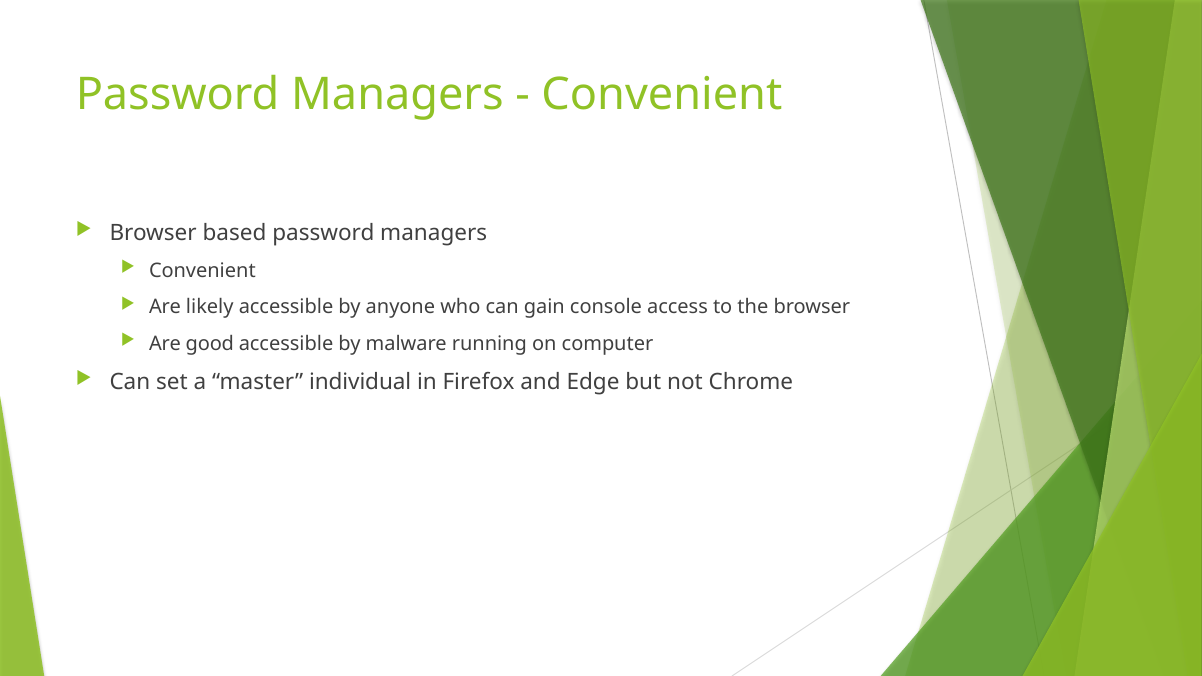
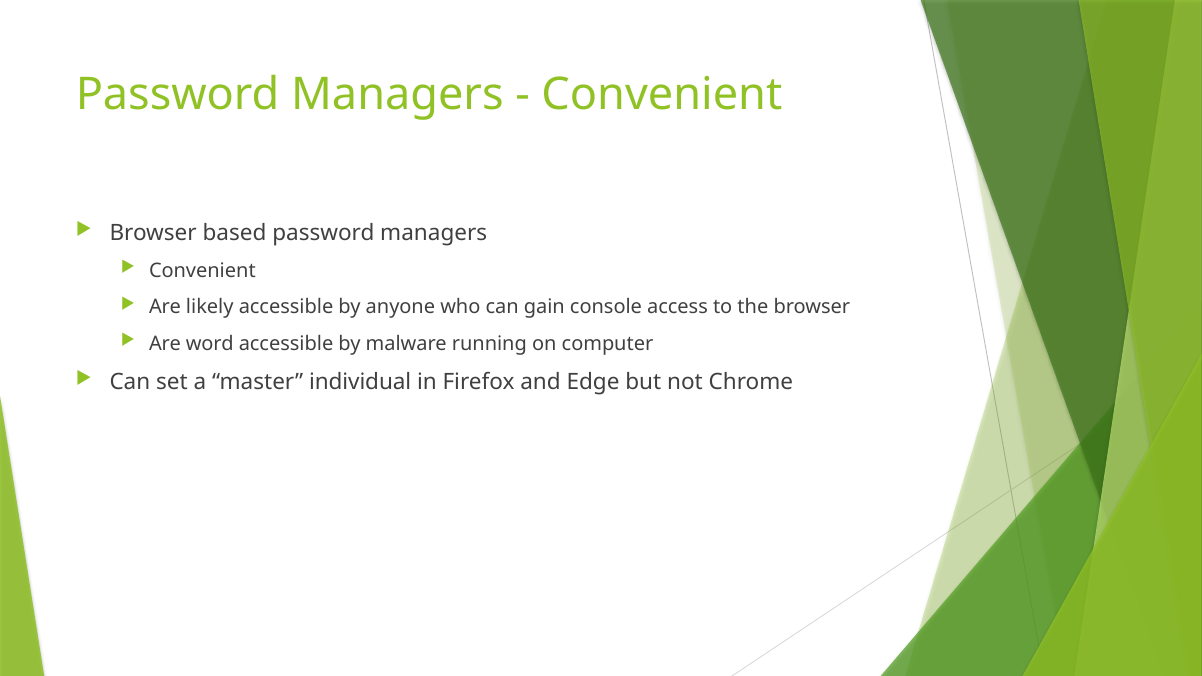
good: good -> word (210, 344)
